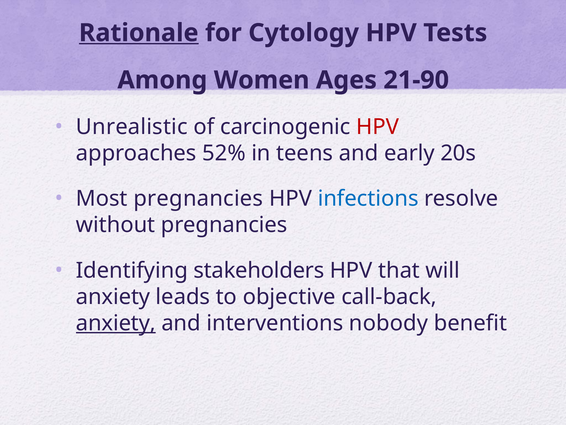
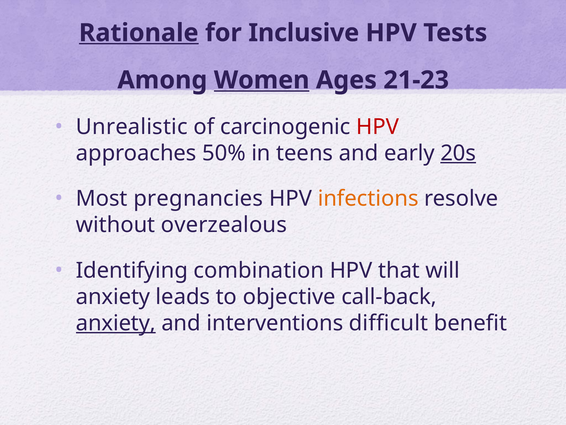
Cytology: Cytology -> Inclusive (304, 33)
Women underline: none -> present (262, 80)
21-90: 21-90 -> 21-23 (416, 80)
52%: 52% -> 50% (224, 153)
20s underline: none -> present (458, 153)
infections colour: blue -> orange (368, 198)
without pregnancies: pregnancies -> overzealous (224, 225)
stakeholders: stakeholders -> combination (259, 270)
nobody: nobody -> difficult (389, 323)
